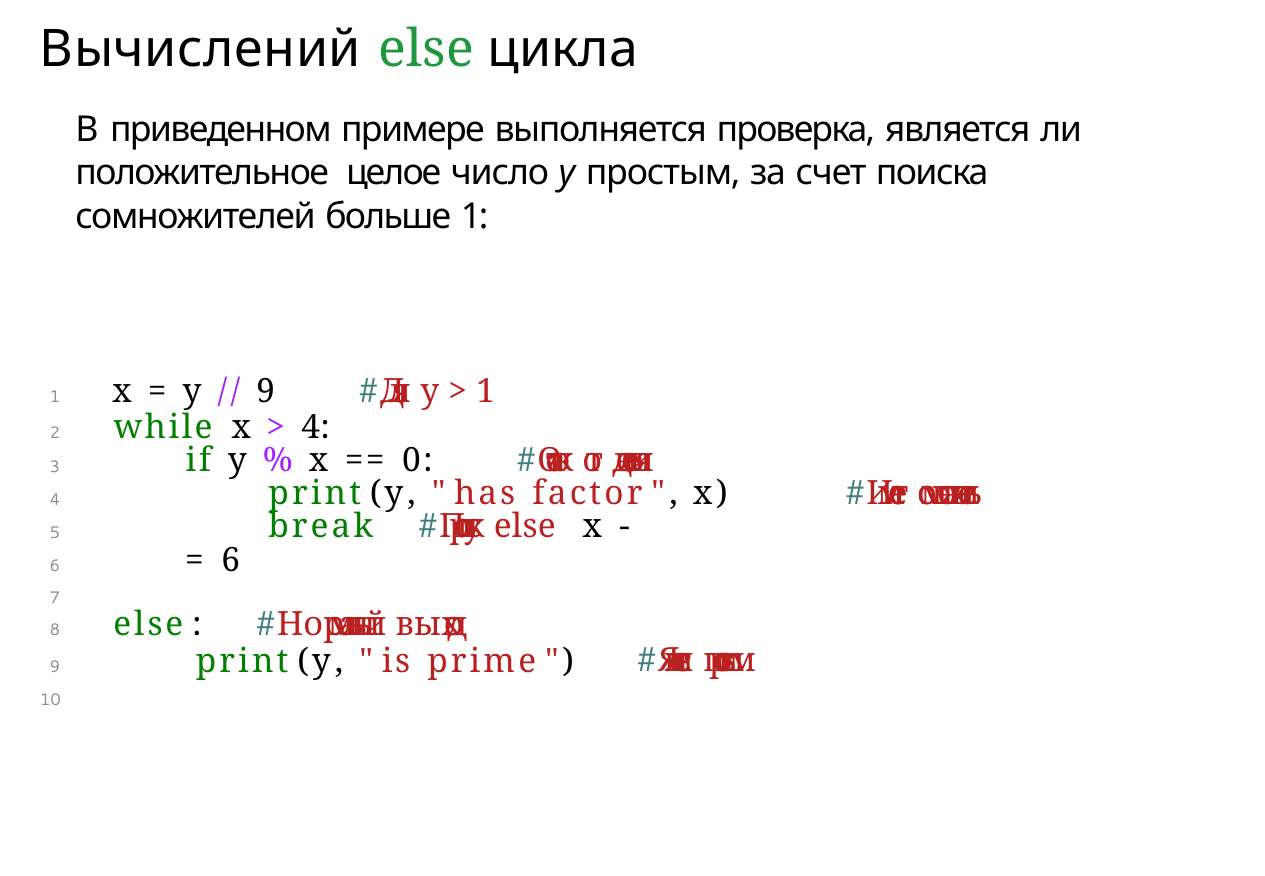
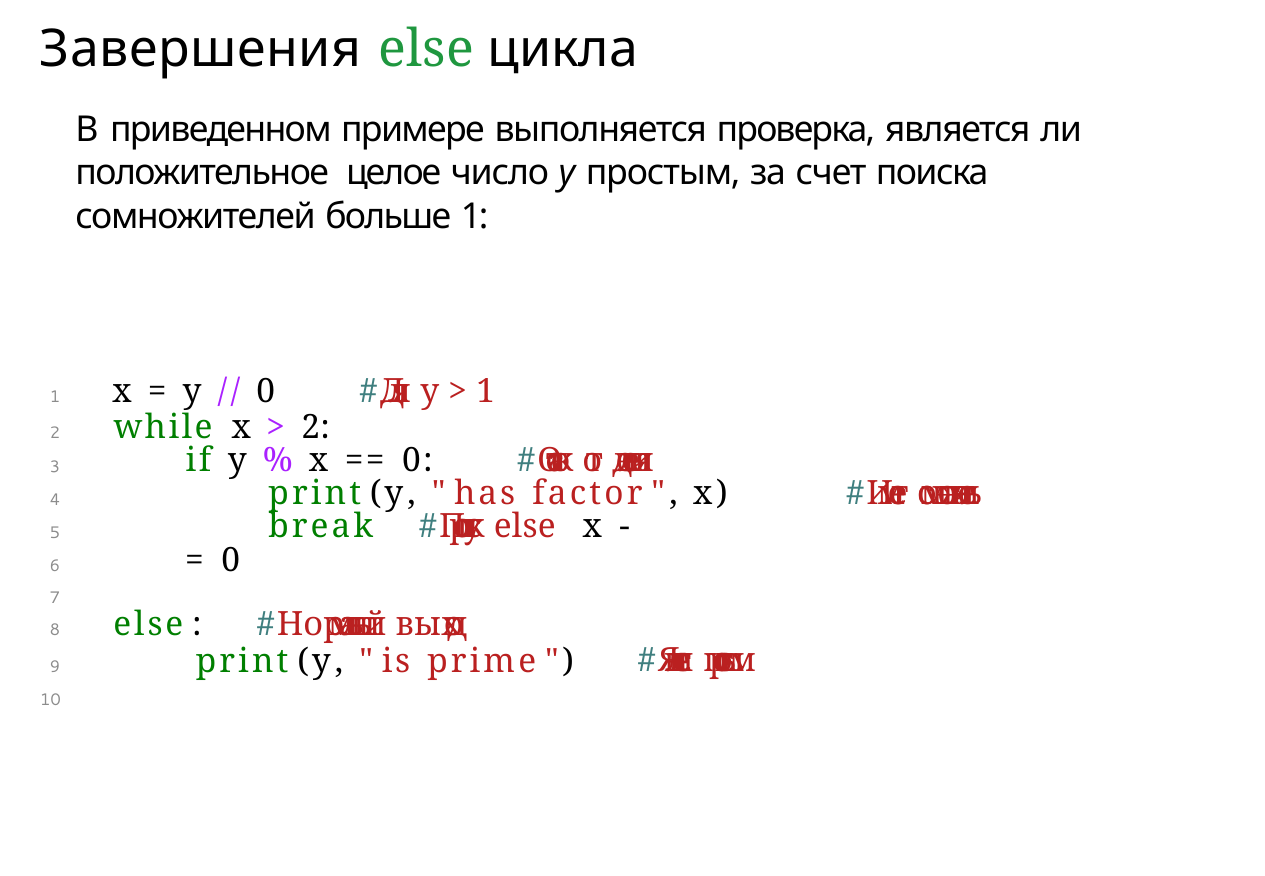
Вычислений: Вычислений -> Завершения (200, 49)
9: 9 -> 0 (266, 391)
4: 4 -> 2 (316, 428)
6: 6 -> 0 (231, 560)
